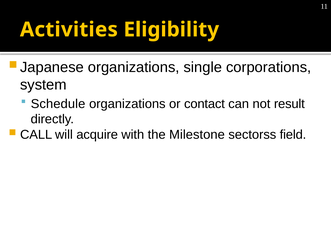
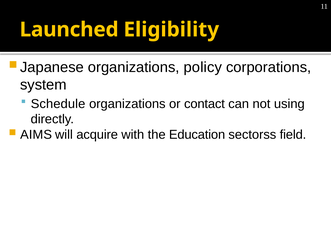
Activities: Activities -> Launched (69, 30)
single: single -> policy (203, 67)
result: result -> using (289, 104)
CALL: CALL -> AIMS (36, 135)
Milestone: Milestone -> Education (197, 135)
